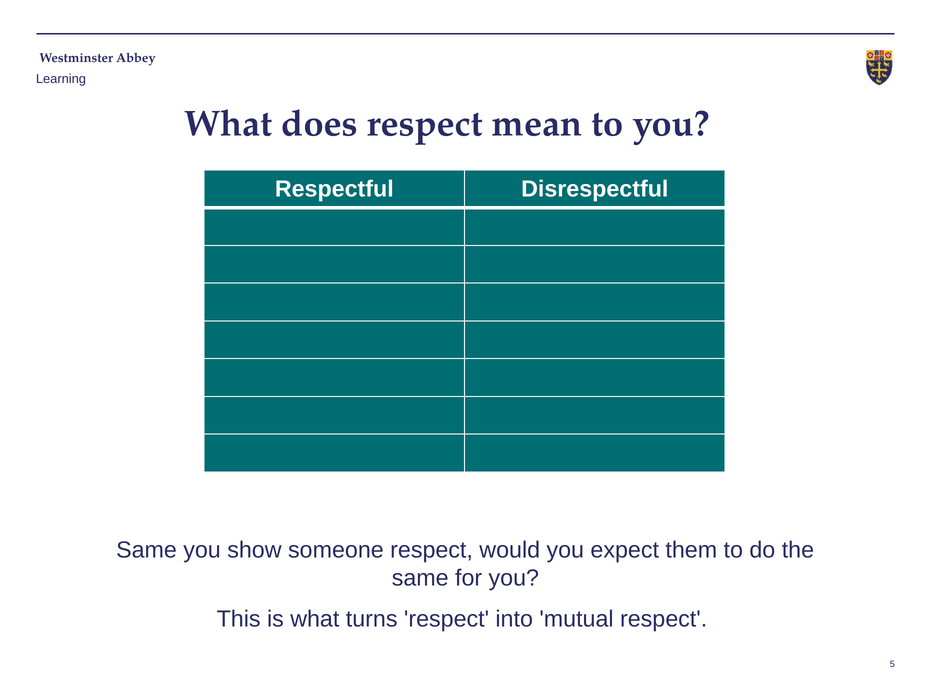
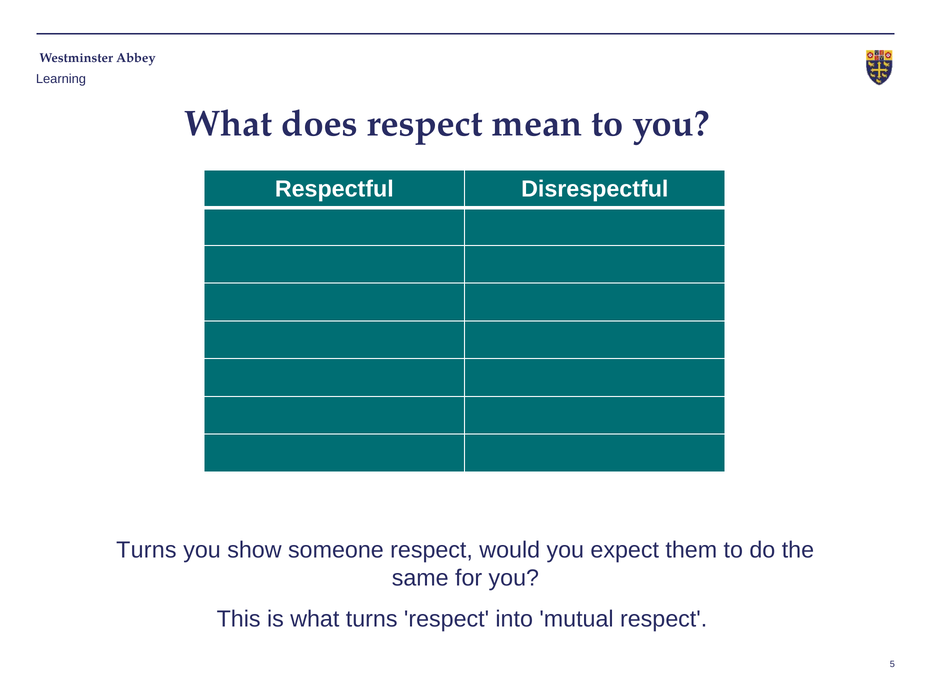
Same: Same -> Turns (146, 550)
